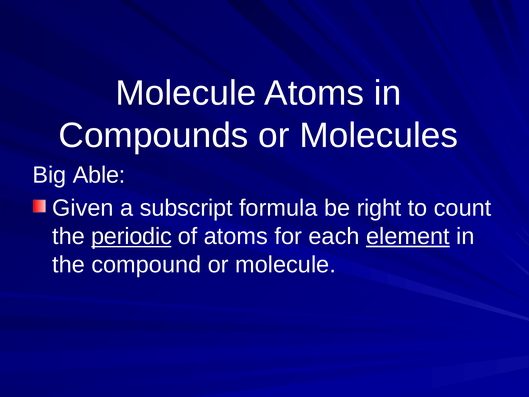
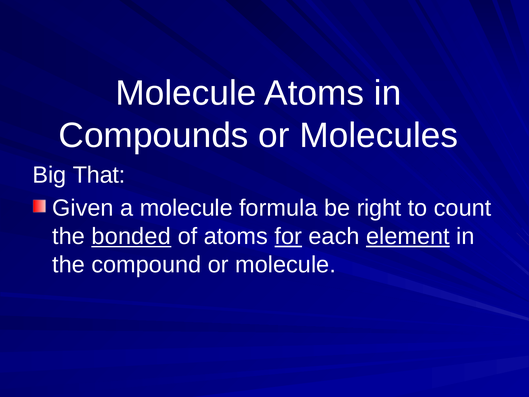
Able: Able -> That (99, 175)
a subscript: subscript -> molecule (186, 208)
periodic: periodic -> bonded (131, 236)
for underline: none -> present (288, 236)
